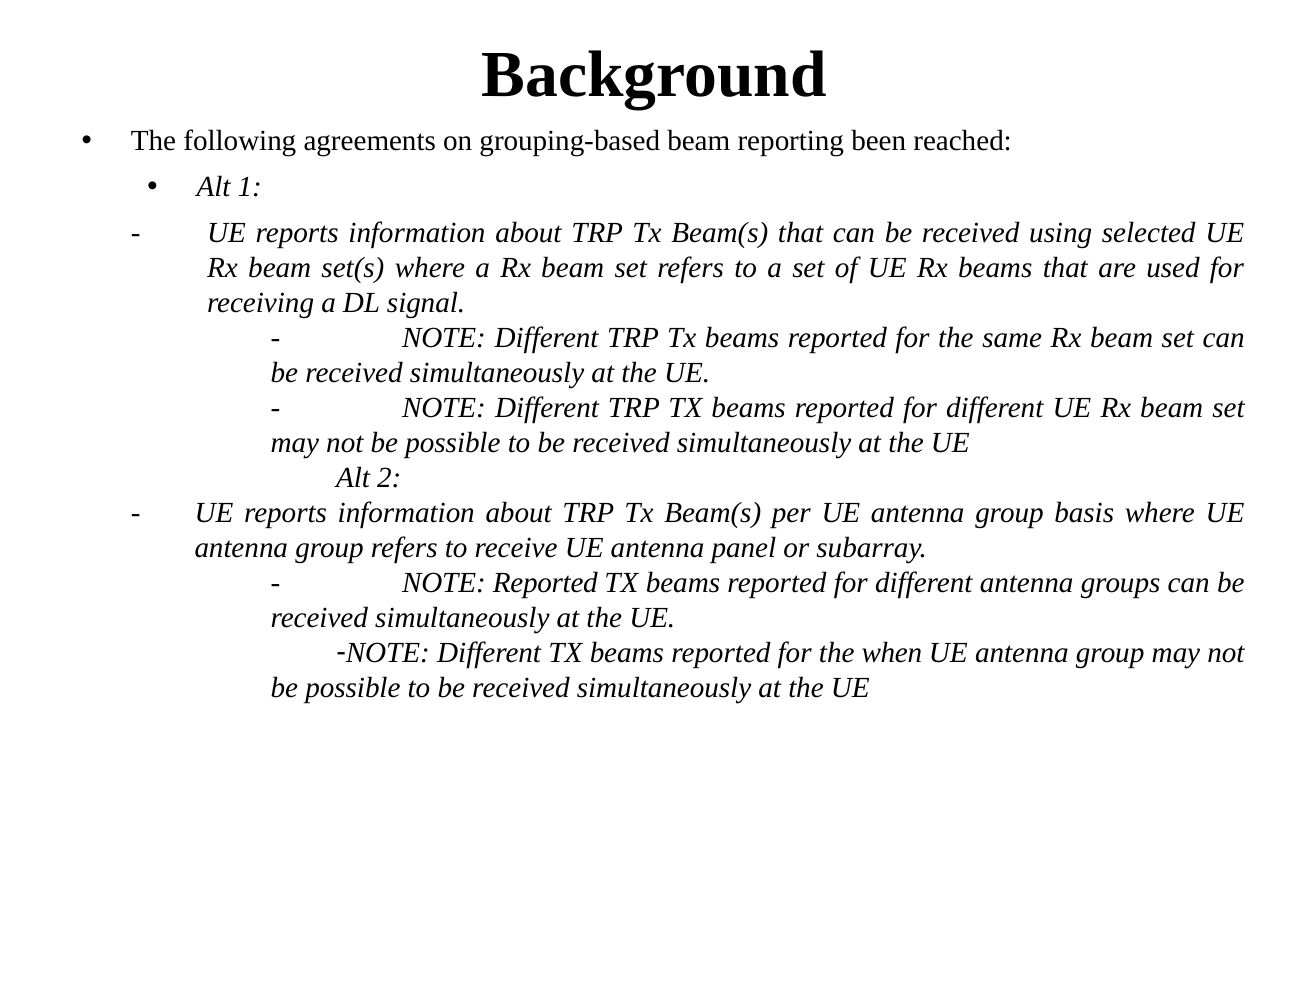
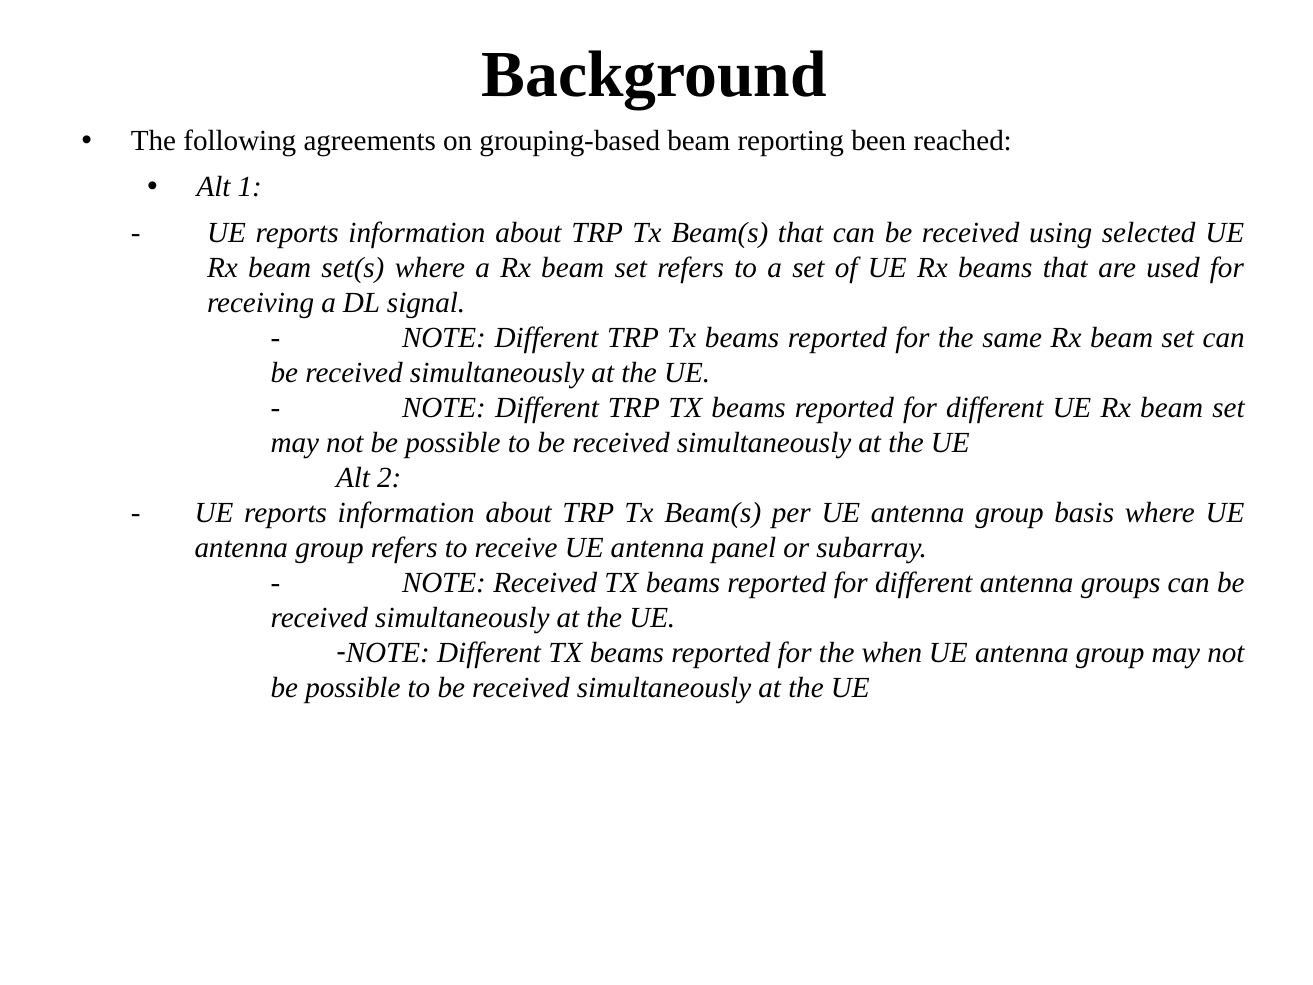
NOTE Reported: Reported -> Received (545, 583)
